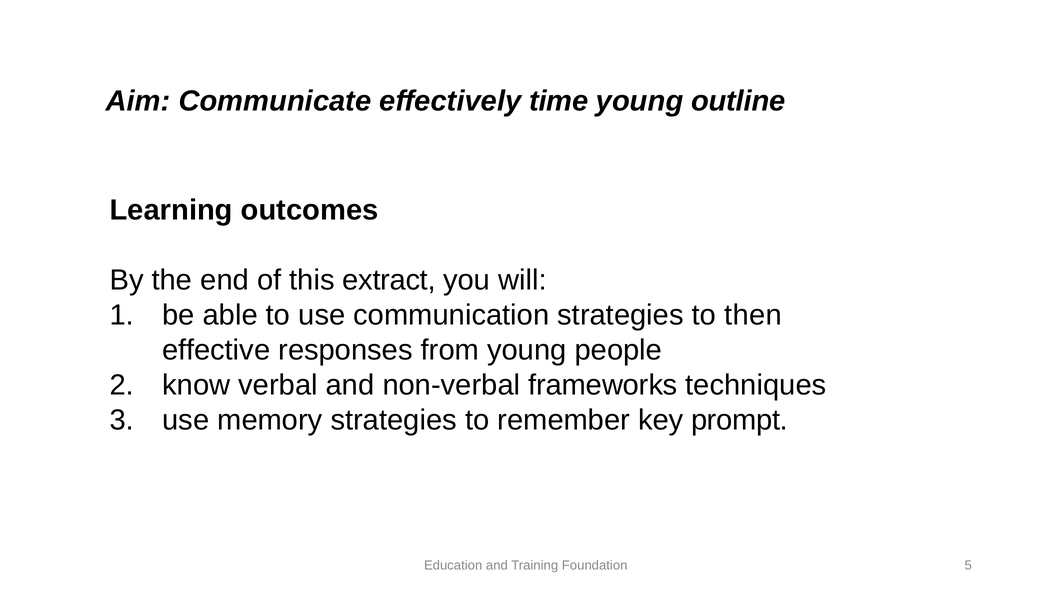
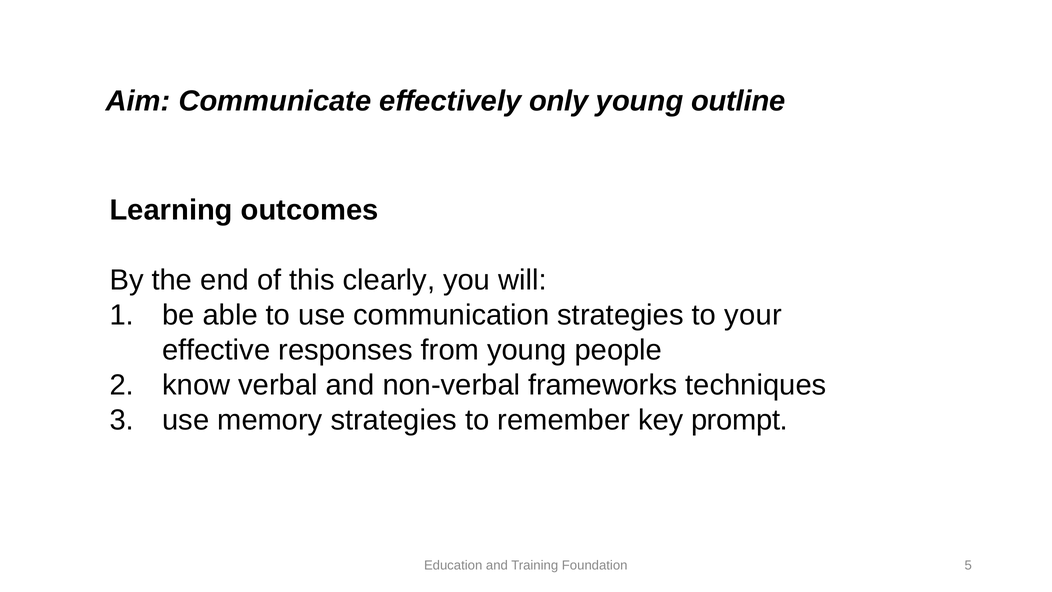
time: time -> only (559, 101)
extract: extract -> clearly (389, 280)
then: then -> your (753, 315)
